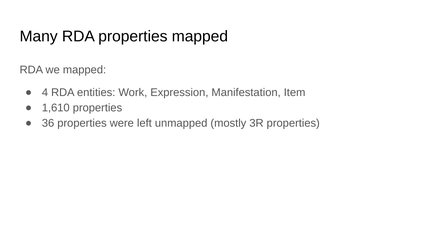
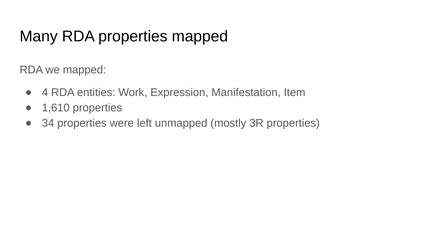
36: 36 -> 34 (48, 123)
